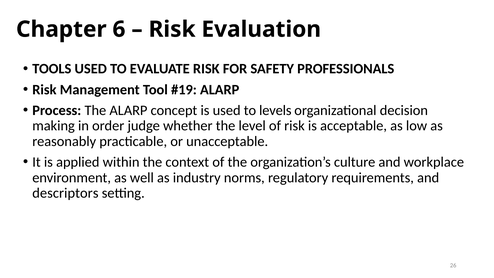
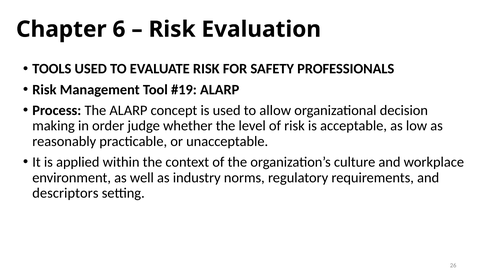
levels: levels -> allow (275, 110)
